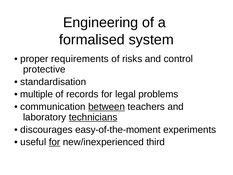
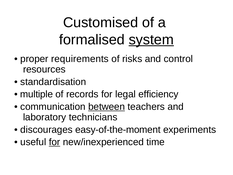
Engineering: Engineering -> Customised (101, 23)
system underline: none -> present (151, 40)
protective: protective -> resources (44, 69)
problems: problems -> efficiency (158, 94)
technicians underline: present -> none (93, 117)
third: third -> time (156, 142)
